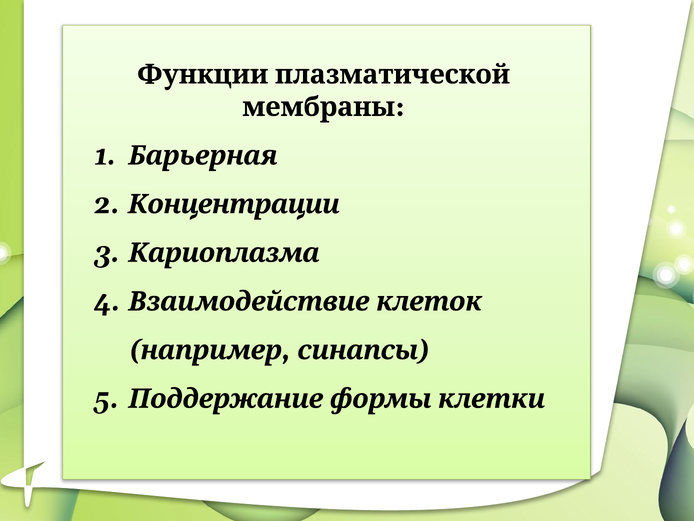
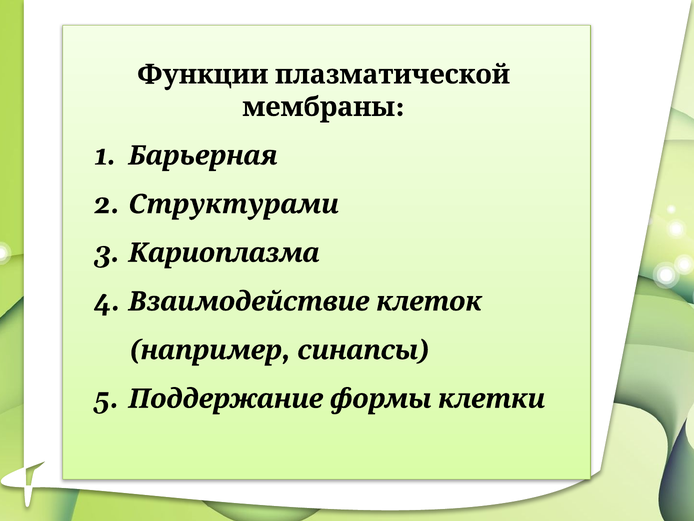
Концентрации: Концентрации -> Структурами (234, 204)
